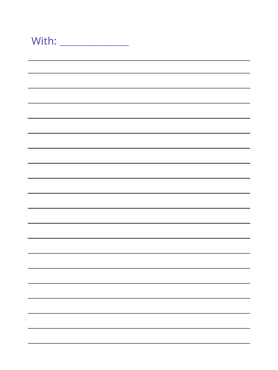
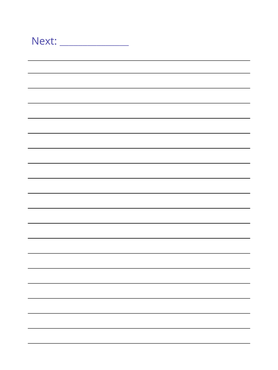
With: With -> Next (44, 41)
